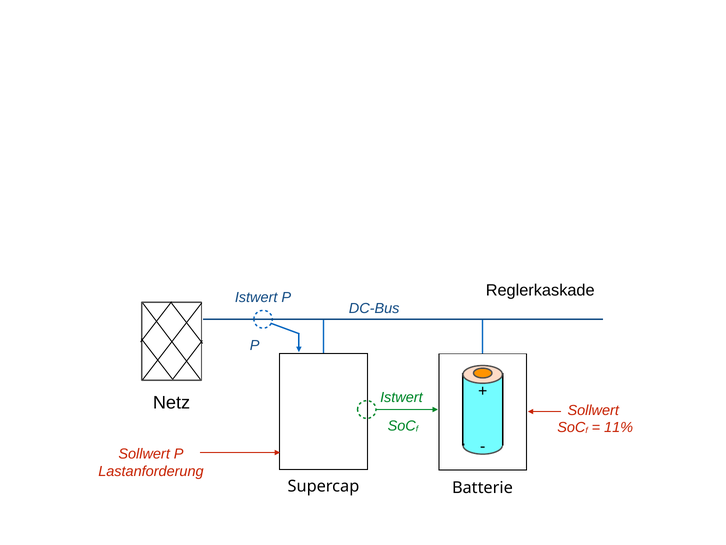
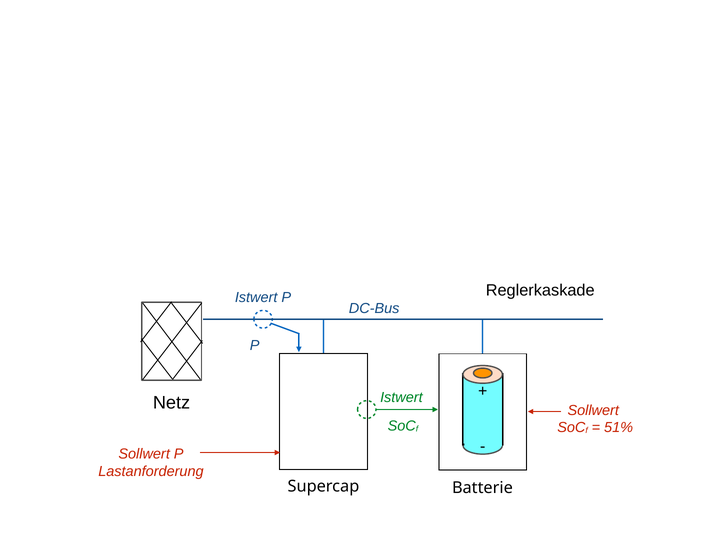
11%: 11% -> 51% (619, 427)
